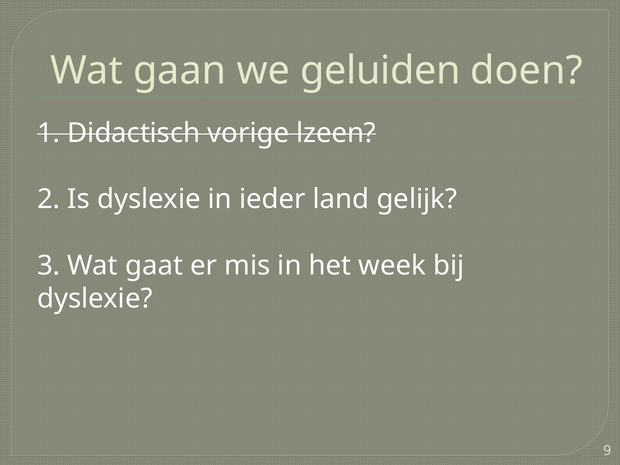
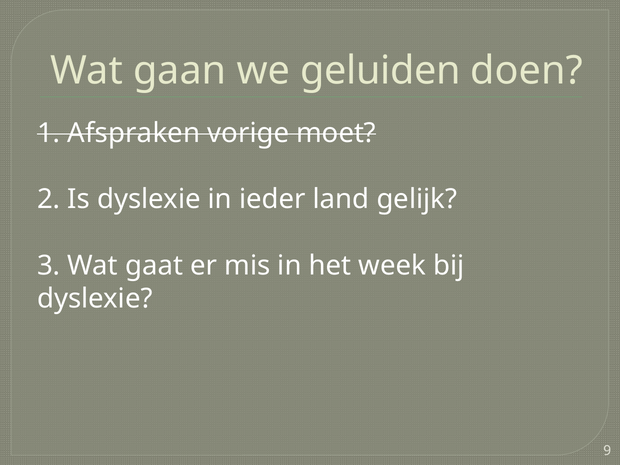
Didactisch: Didactisch -> Afspraken (134, 133)
lzeen: lzeen -> moet (336, 133)
